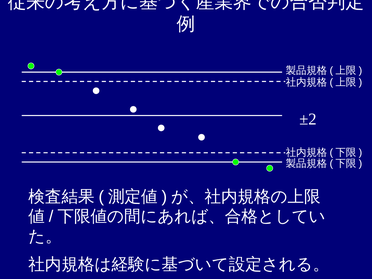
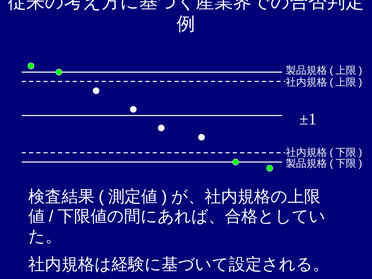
±2: ±2 -> ±1 (308, 119)
